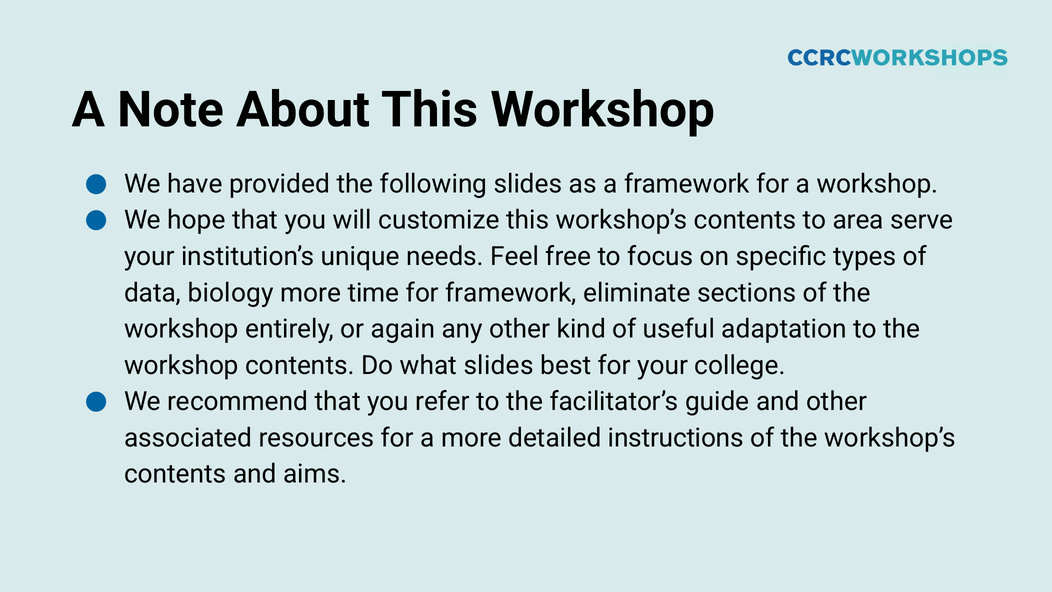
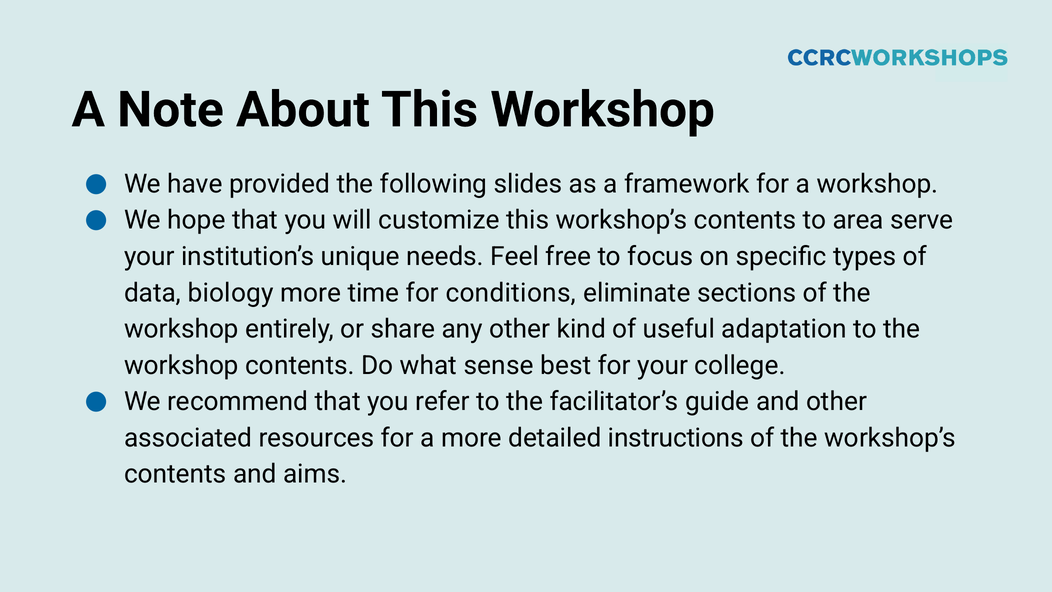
for framework: framework -> conditions (511, 293)
again: again -> share (403, 329)
what slides: slides -> sense (499, 365)
